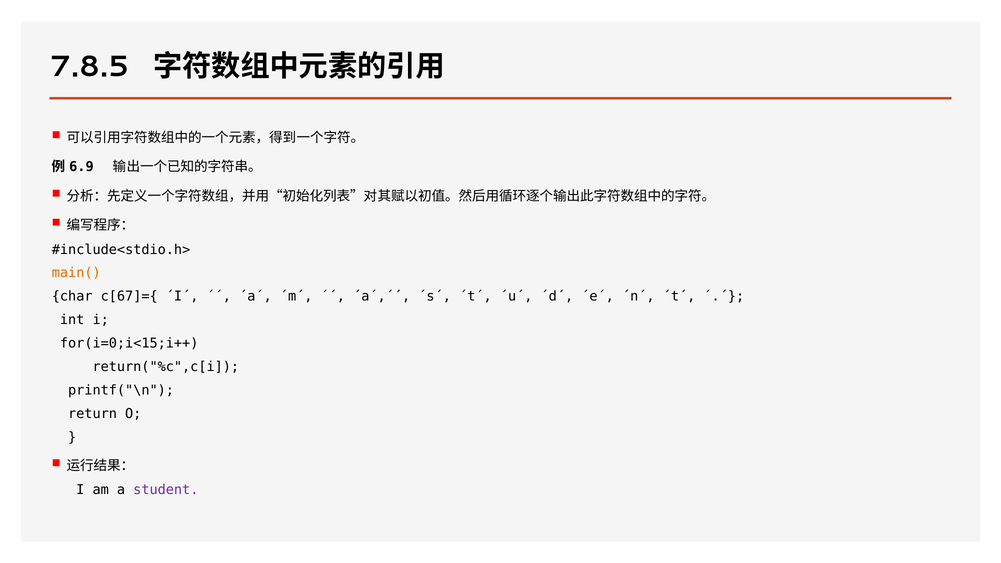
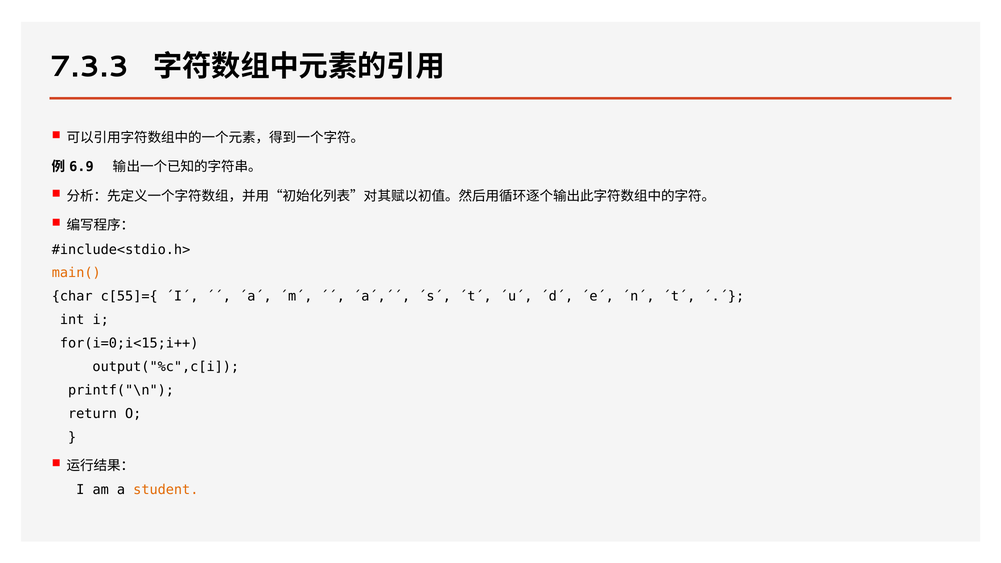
7.8.5: 7.8.5 -> 7.3.3 (90, 67)
c[67]={: c[67]={ -> c[55]={ (129, 296)
return("%c",c[i: return("%c",c[i -> output("%c",c[i (166, 367)
student colour: purple -> orange (166, 490)
